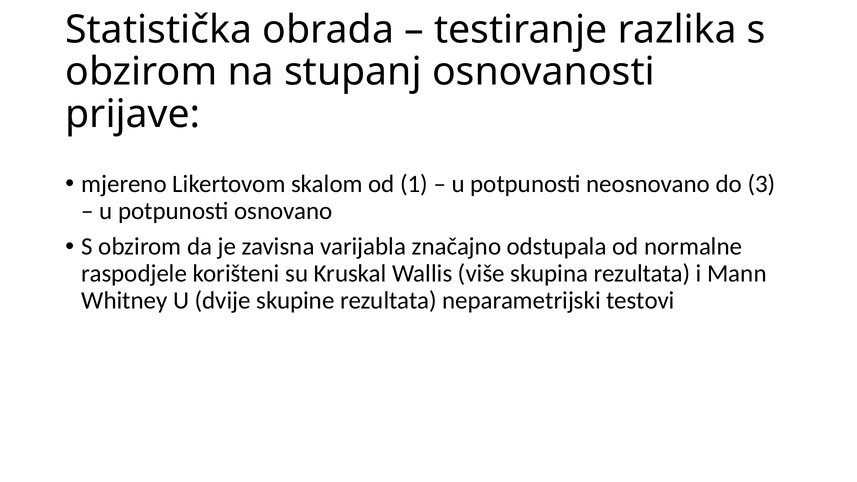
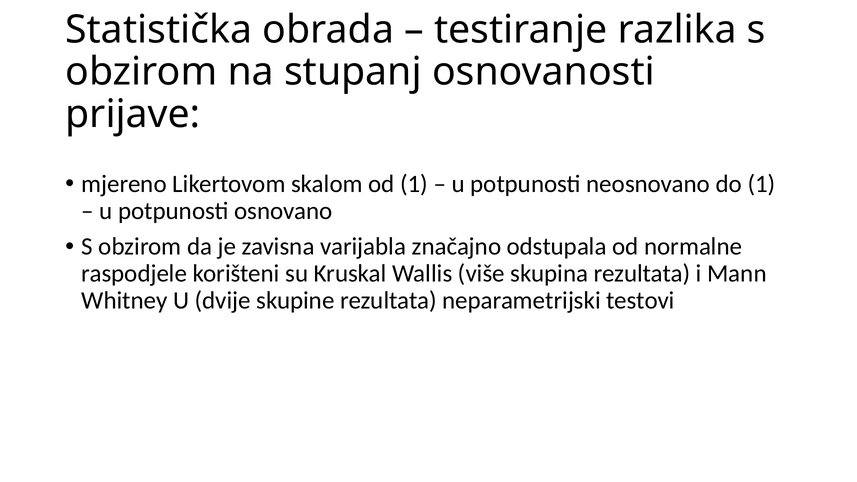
do 3: 3 -> 1 (761, 184)
